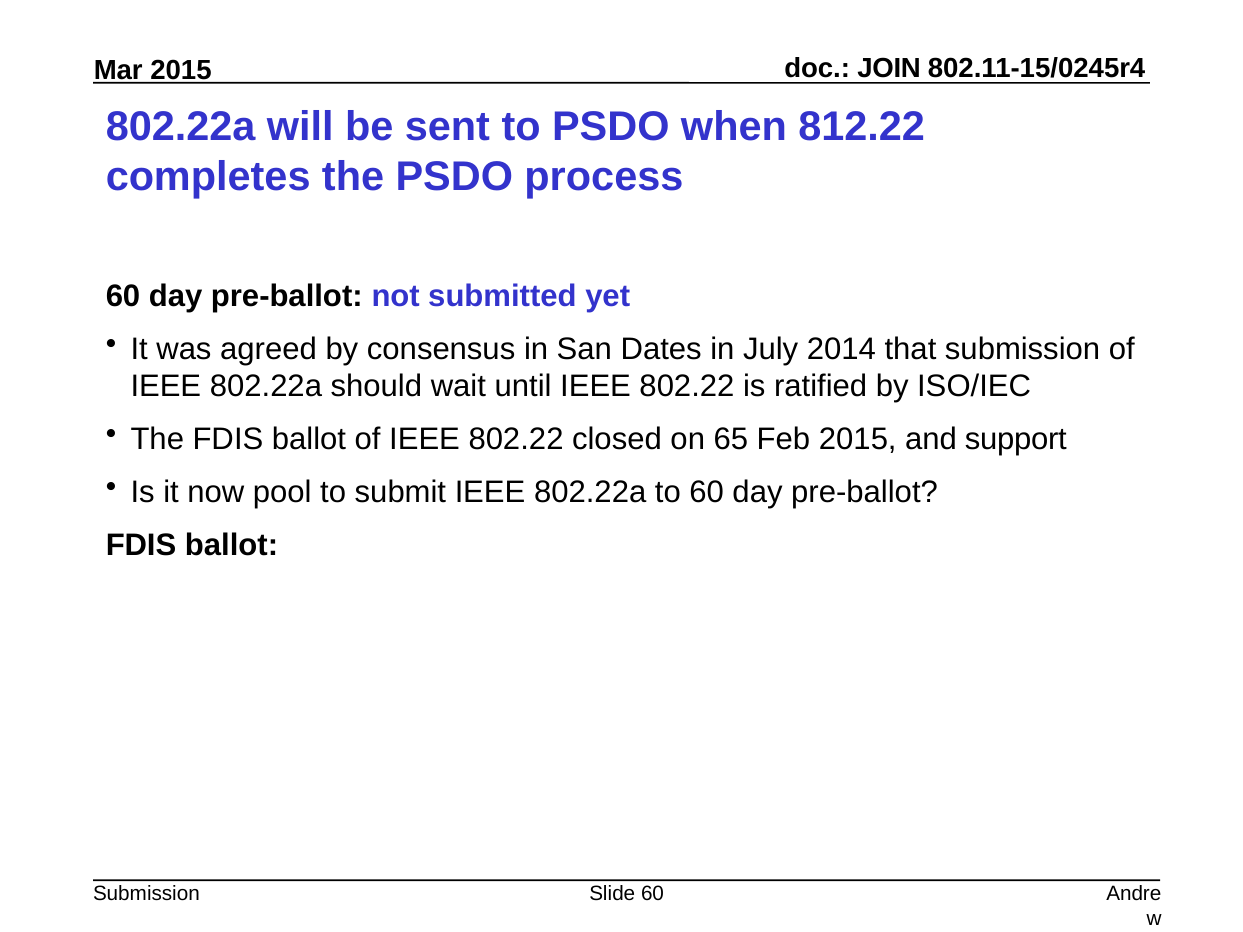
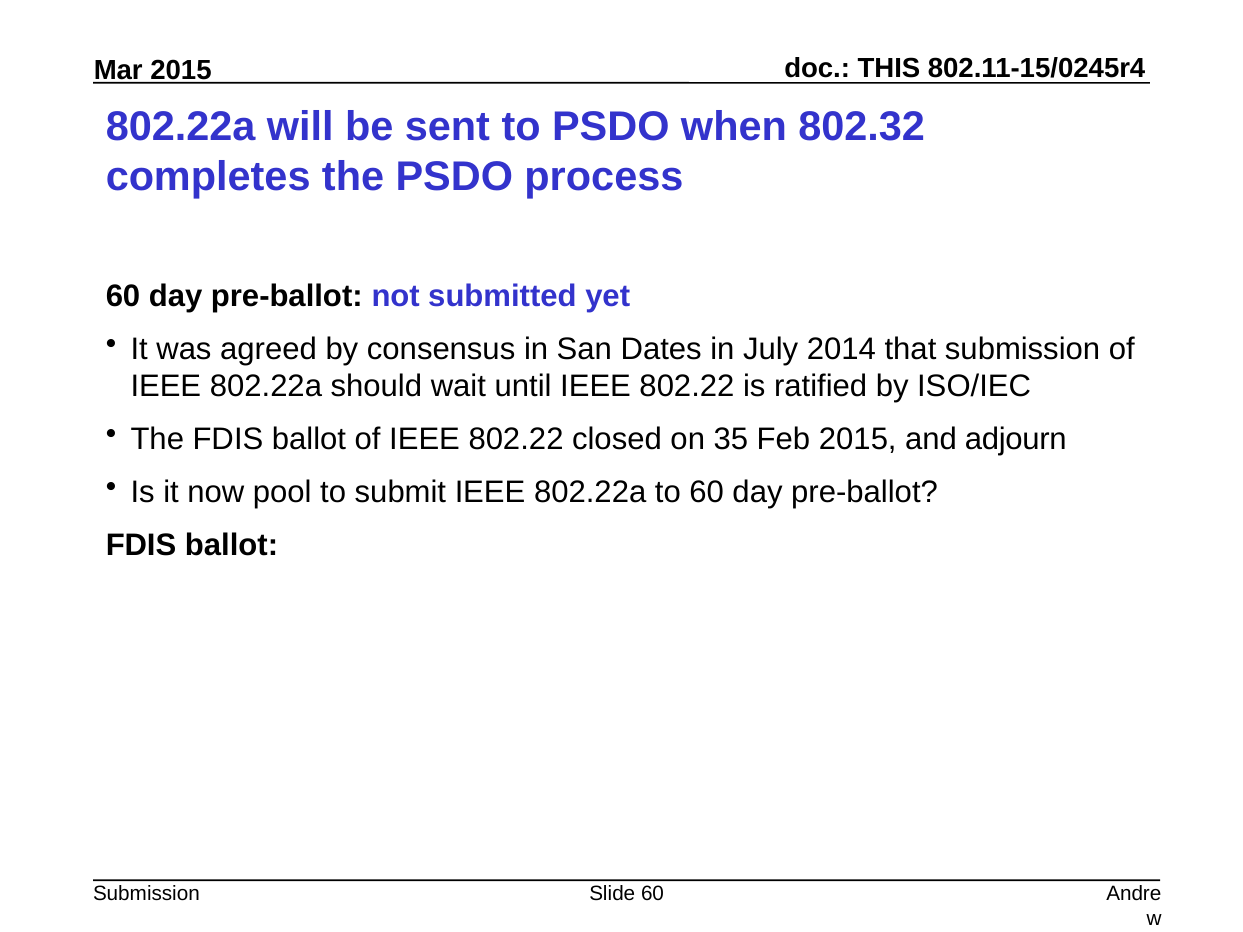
JOIN: JOIN -> THIS (889, 68)
812.22: 812.22 -> 802.32 (862, 127)
65: 65 -> 35 (731, 439)
support: support -> adjourn (1016, 439)
